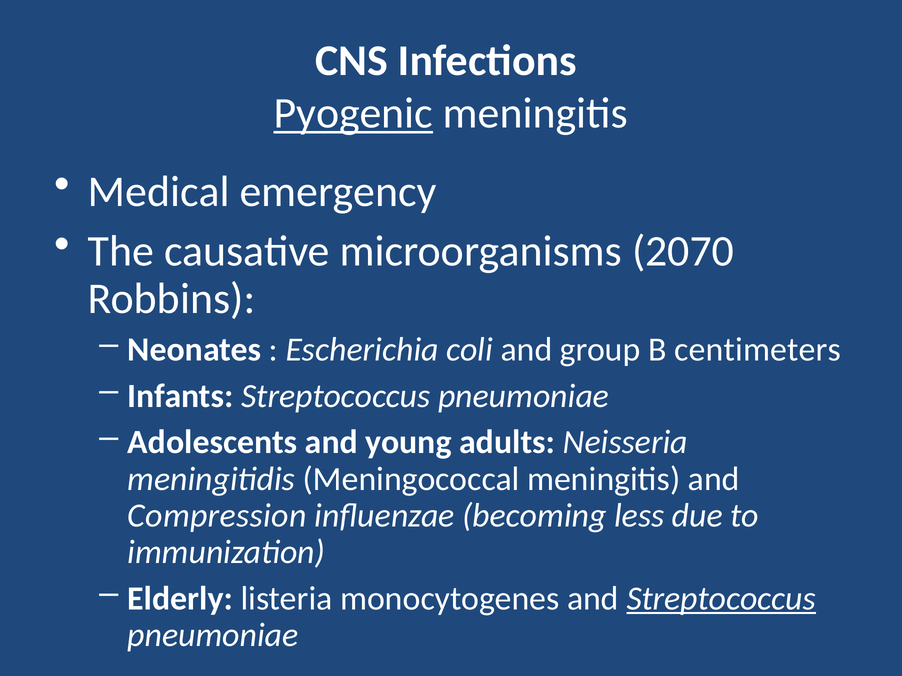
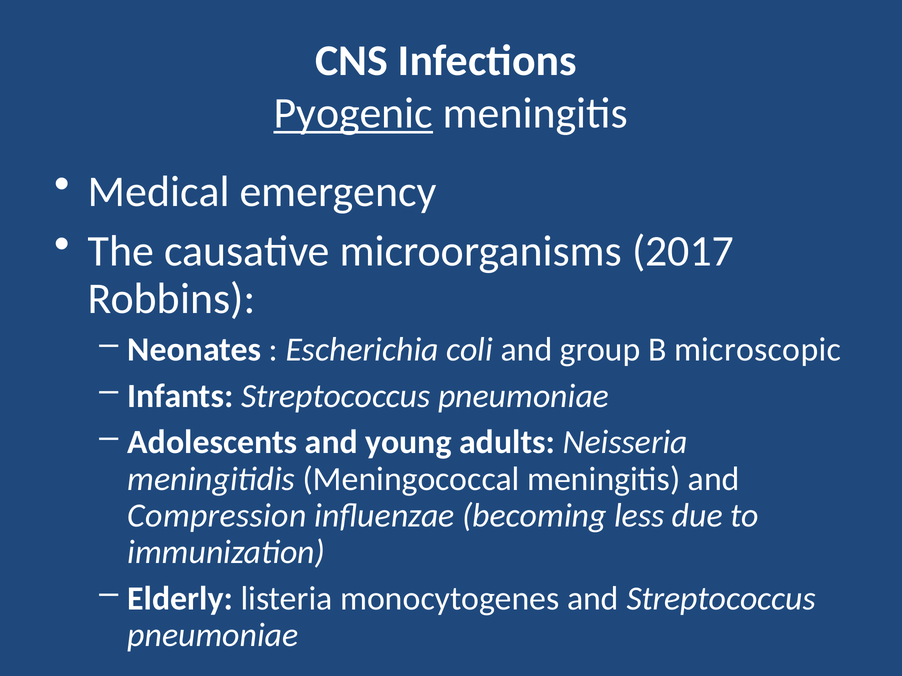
2070: 2070 -> 2017 (683, 252)
centimeters: centimeters -> microscopic (758, 350)
Streptococcus underline: present -> none (721, 599)
